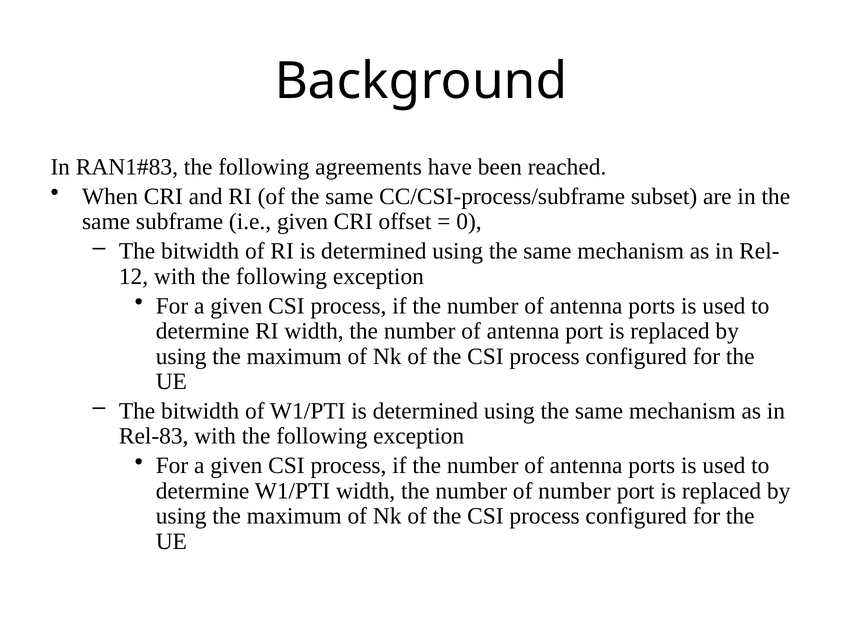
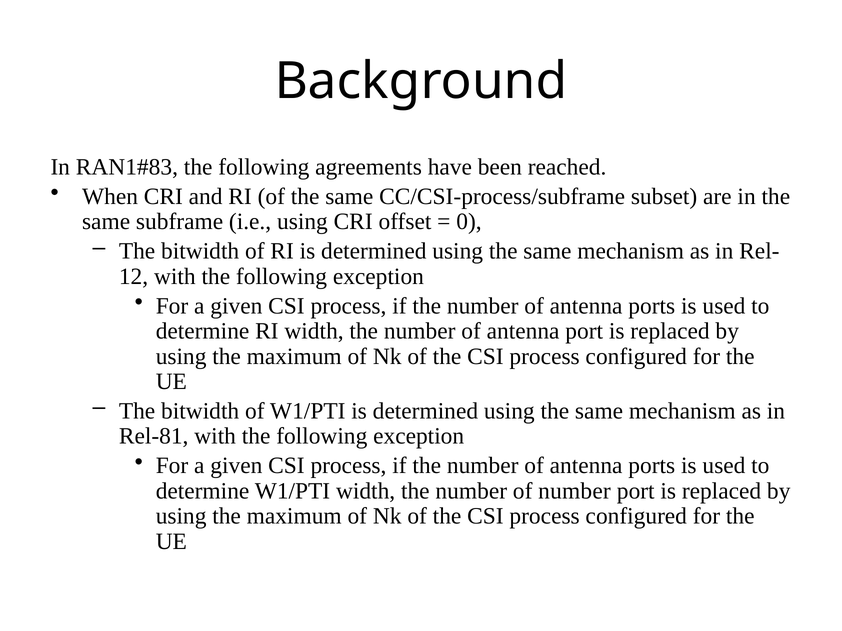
i.e given: given -> using (302, 222)
Rel-83: Rel-83 -> Rel-81 (154, 437)
